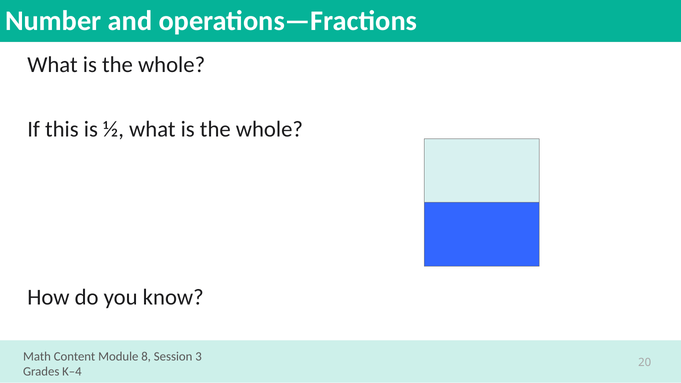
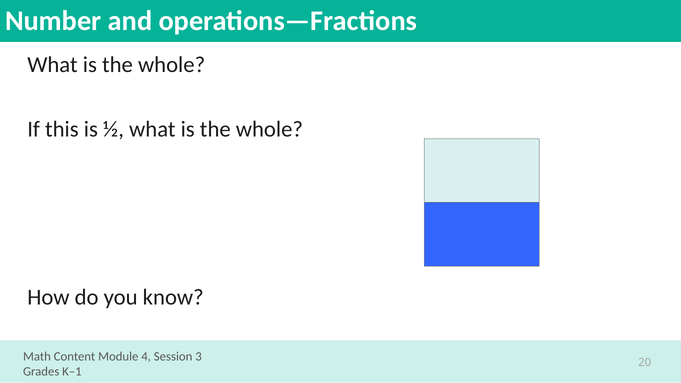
8: 8 -> 4 (146, 356)
K–4: K–4 -> K–1 (72, 372)
